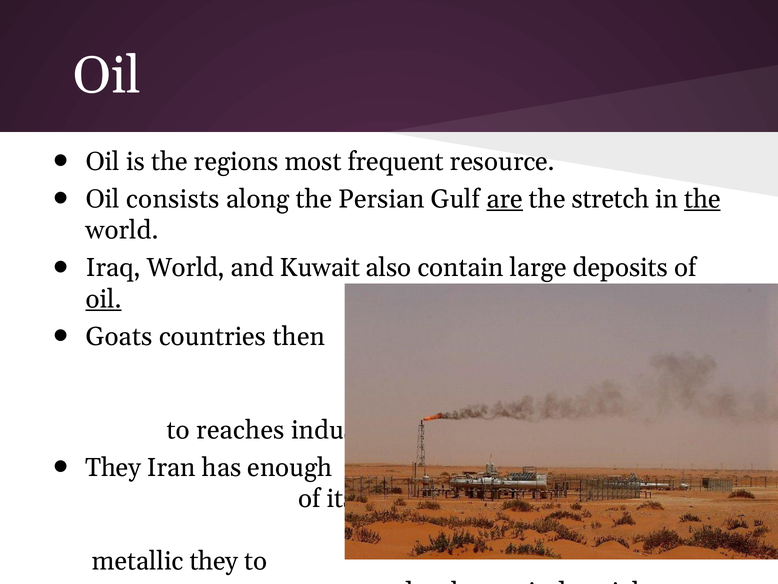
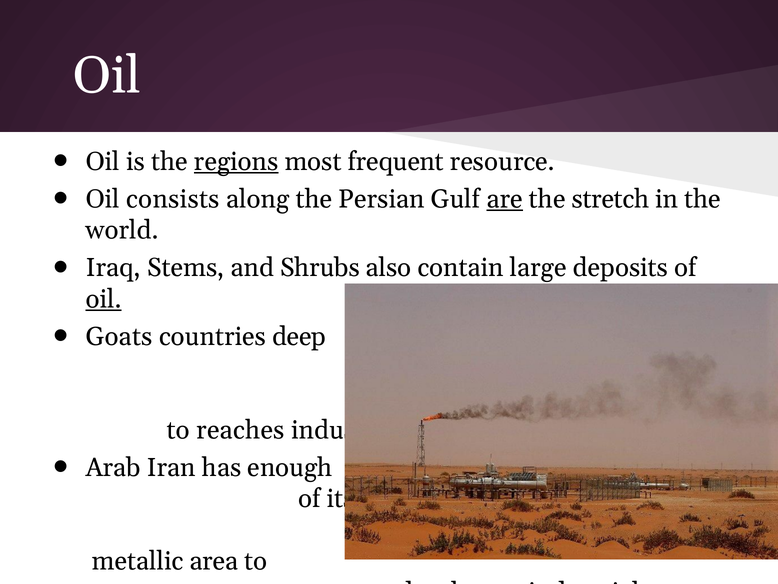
regions underline: none -> present (236, 161)
the underline: present -> none (702, 199)
Iraq World: World -> Stems (186, 268)
Kuwait: Kuwait -> Shrubs (320, 268)
then: then -> deep (299, 336)
They: They -> Arab (113, 467)
metallic they: they -> area (214, 561)
